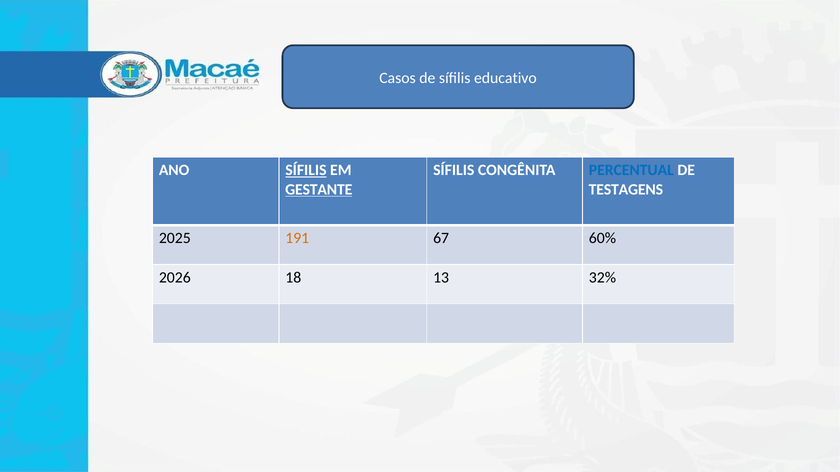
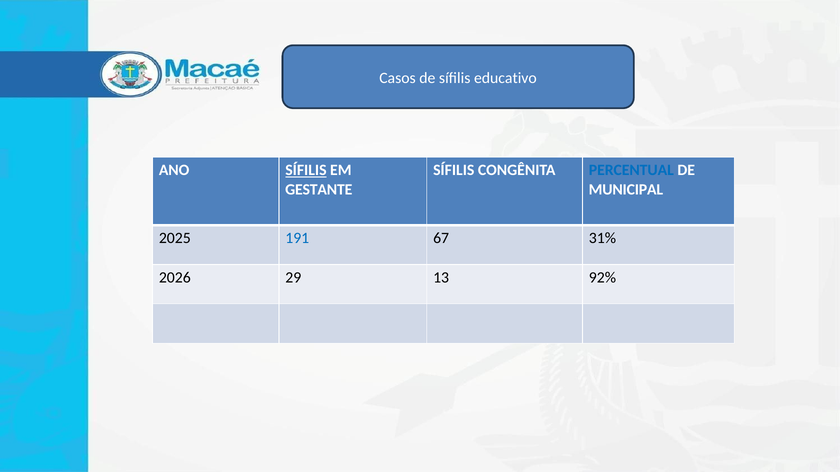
GESTANTE underline: present -> none (319, 190)
TESTAGENS: TESTAGENS -> MUNICIPAL (626, 190)
191 colour: orange -> blue (297, 238)
60%: 60% -> 31% (602, 238)
18: 18 -> 29 (293, 278)
32%: 32% -> 92% (602, 278)
